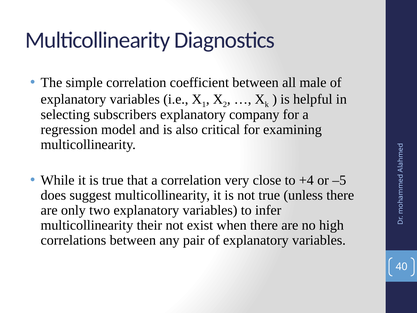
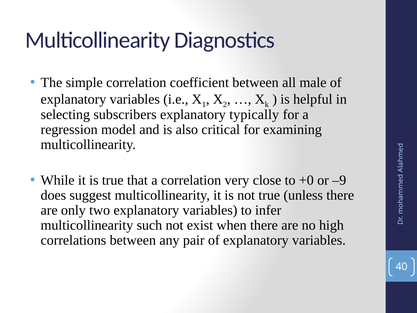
company: company -> typically (254, 115)
+4: +4 -> +0 (306, 180)
–5: –5 -> –9 (339, 180)
their: their -> such (149, 225)
